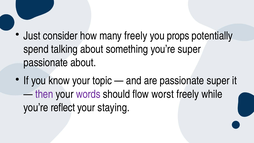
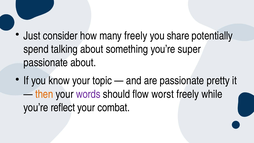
props: props -> share (178, 36)
passionate super: super -> pretty (218, 81)
then colour: purple -> orange (44, 94)
staying: staying -> combat (114, 108)
